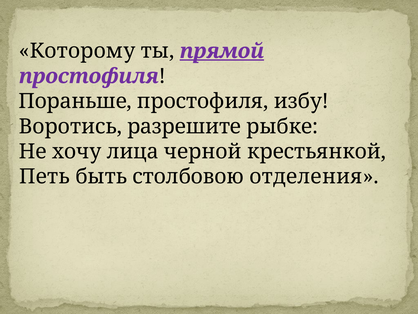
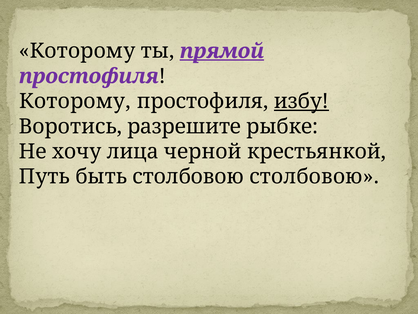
Пораньше: Пораньше -> Которому (75, 101)
избу underline: none -> present (301, 101)
Петь: Петь -> Путь (44, 176)
столбовою отделения: отделения -> столбовою (314, 176)
